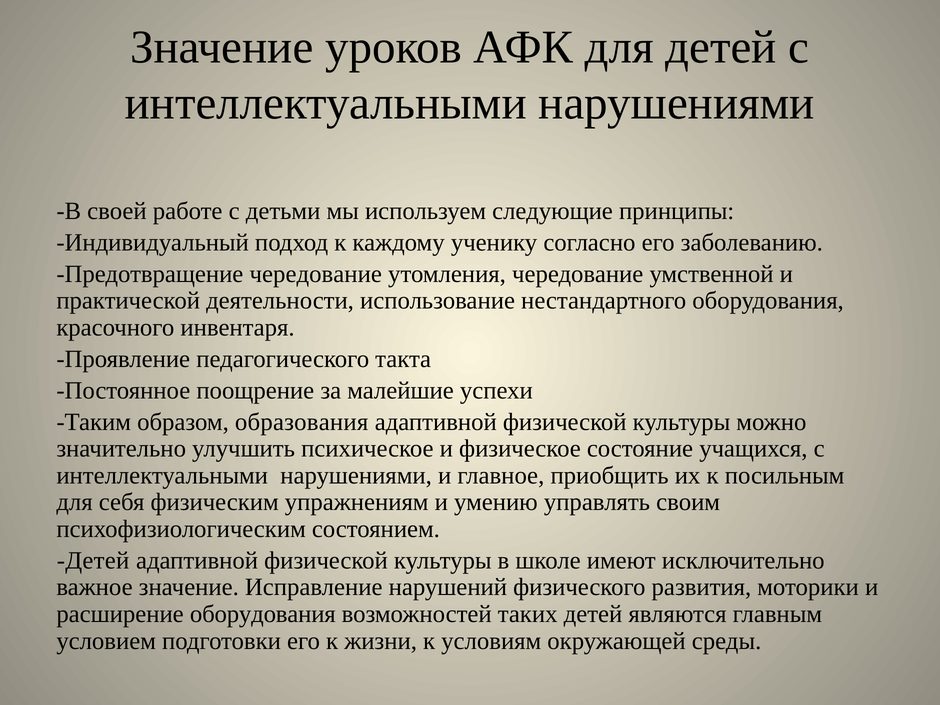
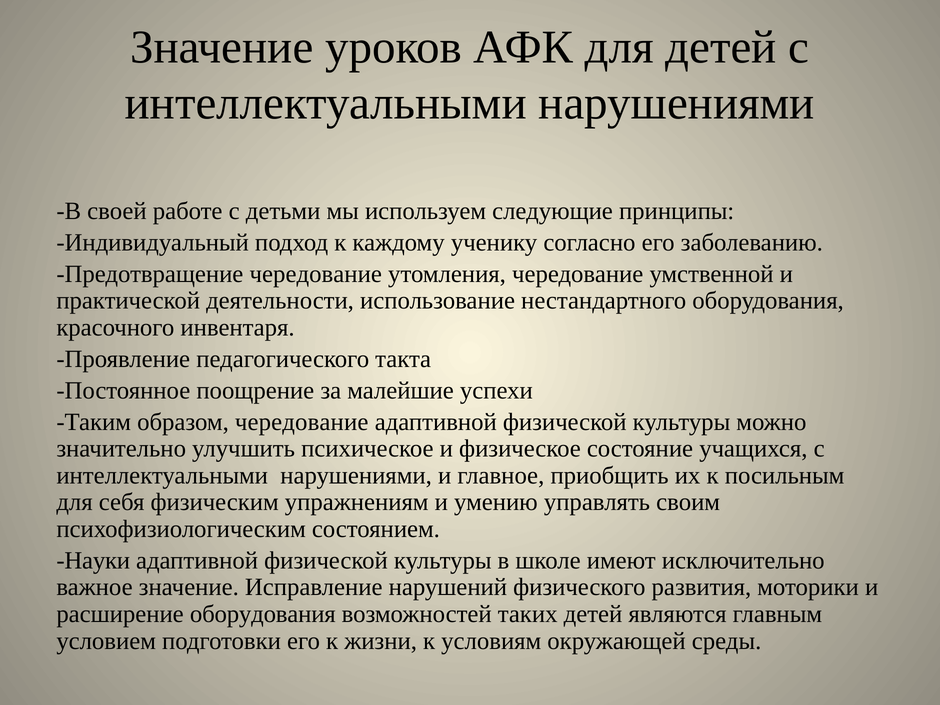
образом образования: образования -> чередование (302, 422)
Детей: Детей -> Науки (93, 560)
